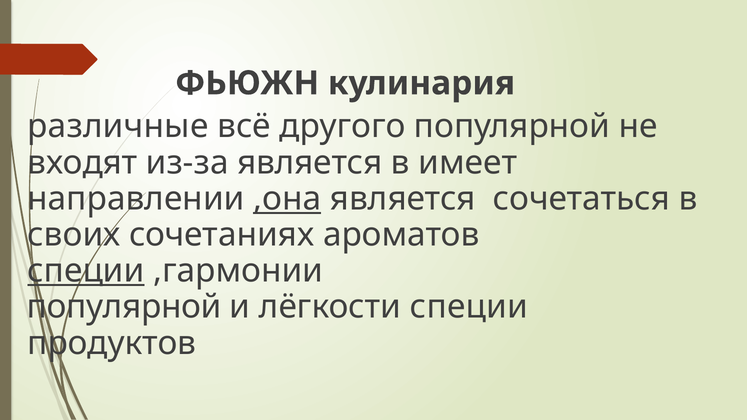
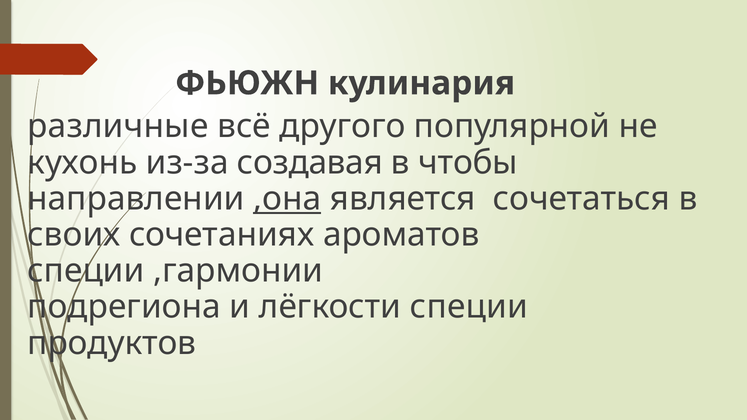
входят: входят -> кухонь (82, 163)
из-за является: является -> создавая (310, 163)
имеет: имеет -> чтобы (468, 163)
специи underline: present -> none (86, 271)
популярной: популярной -> подрегиона (124, 307)
